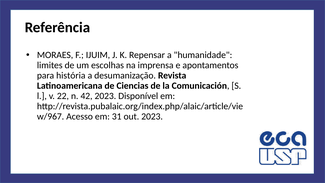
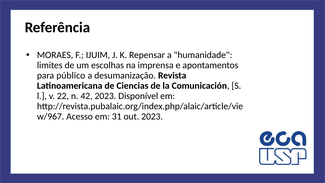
história: história -> público (71, 75)
